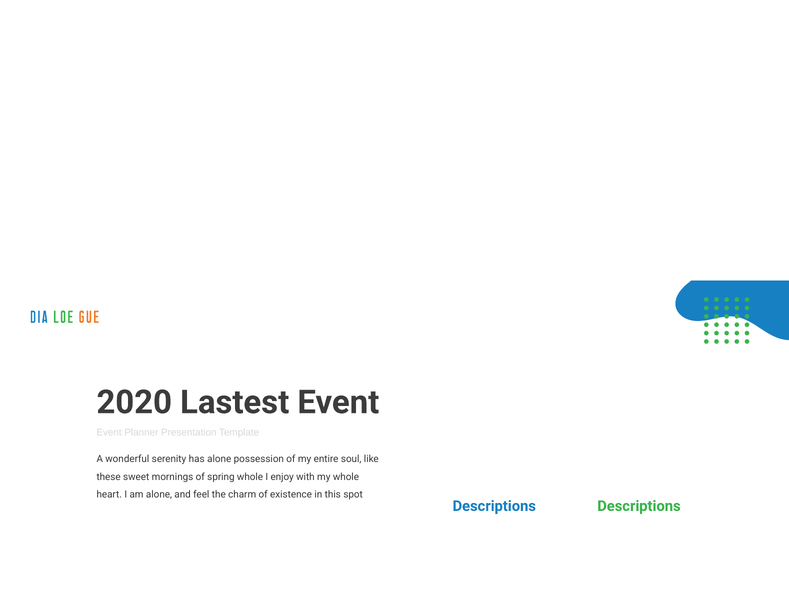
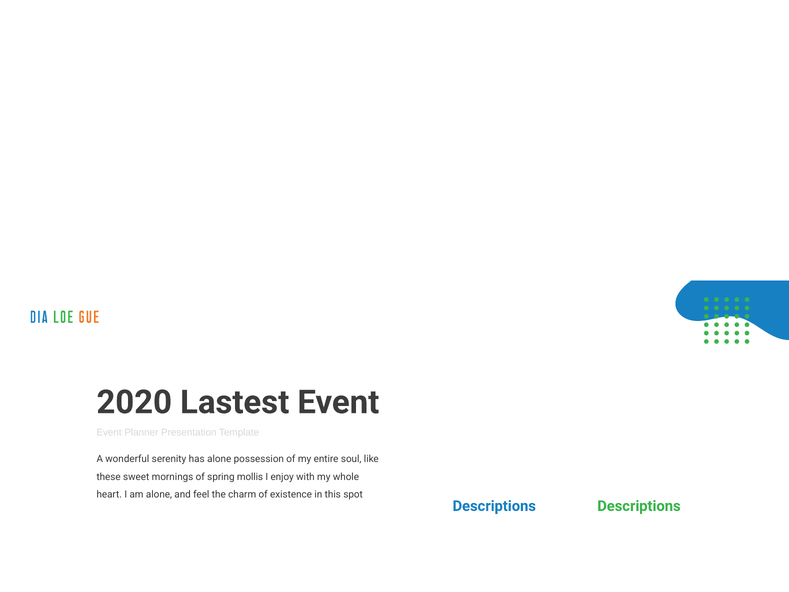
spring whole: whole -> mollis (250, 477)
